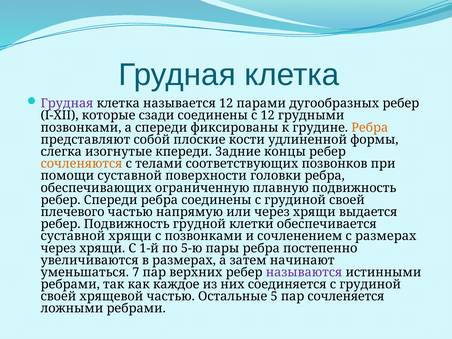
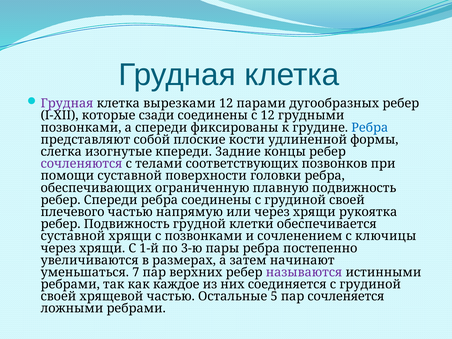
называется: называется -> вырезками (179, 103)
Ребра colour: orange -> blue (370, 128)
сочленяются colour: orange -> purple (82, 164)
выдается: выдается -> рукоятка (368, 212)
с размерах: размерах -> ключицы (386, 236)
5-ю: 5-ю -> 3-ю (192, 248)
